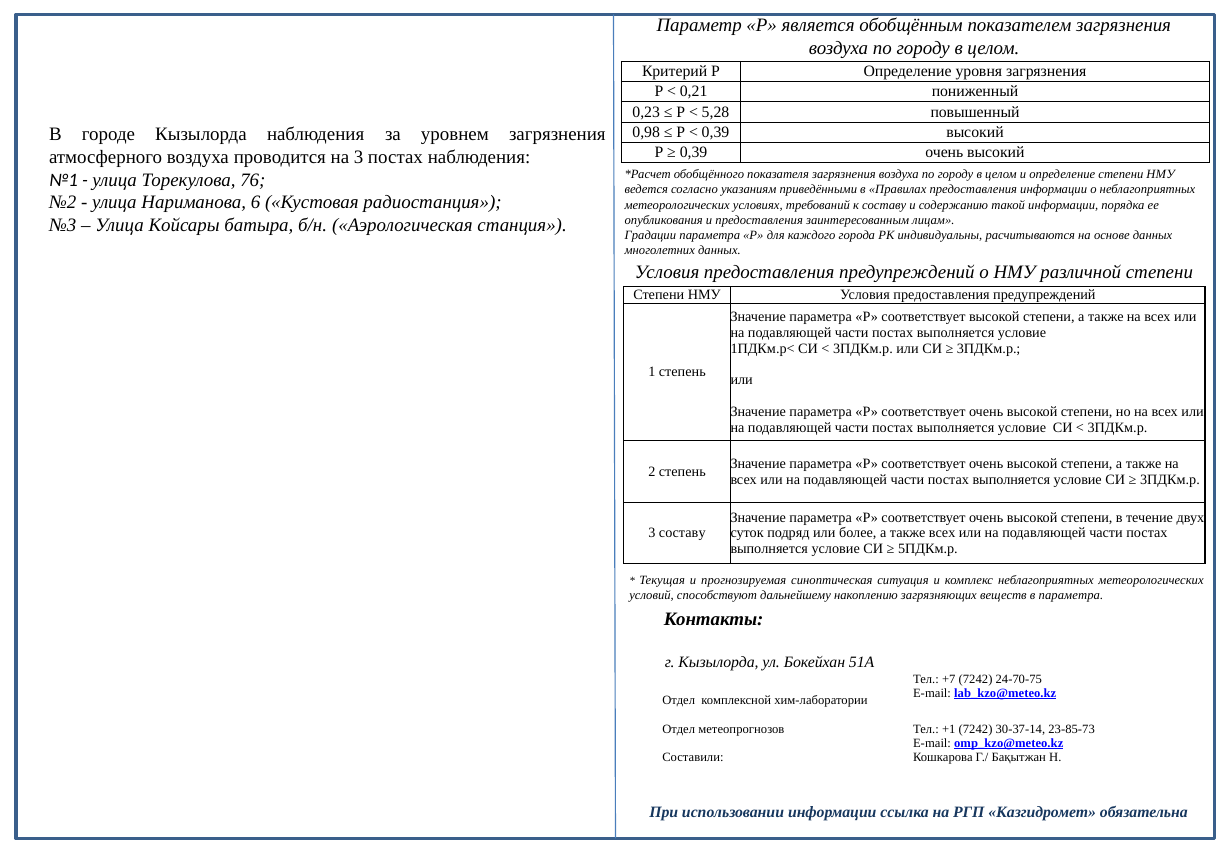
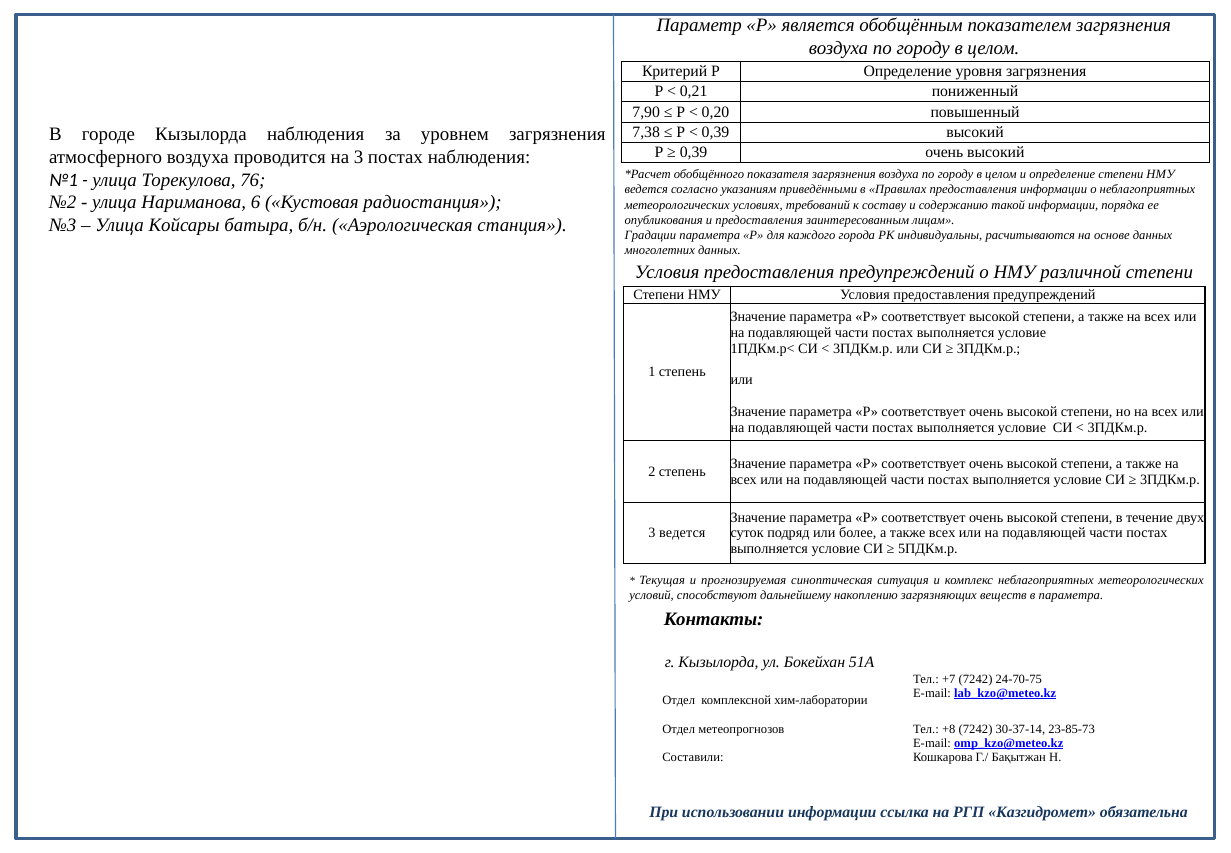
0,23: 0,23 -> 7,90 (646, 112)
5,28: 5,28 -> 0,20 (716, 112)
0,98: 0,98 -> 7,38 (646, 132)
3 составу: составу -> ведется (682, 533)
+1: +1 -> +8 (949, 728)
